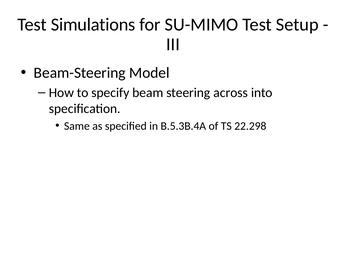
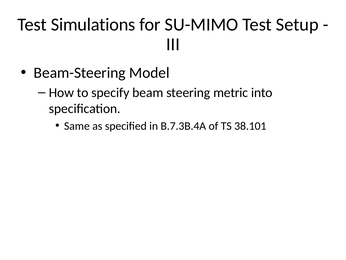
across: across -> metric (231, 92)
B.5.3B.4A: B.5.3B.4A -> B.7.3B.4A (183, 126)
22.298: 22.298 -> 38.101 (250, 126)
